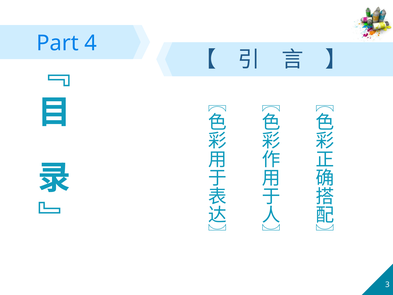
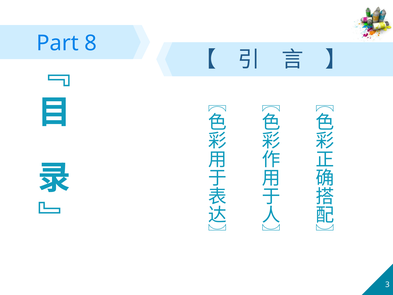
4: 4 -> 8 (91, 43)
